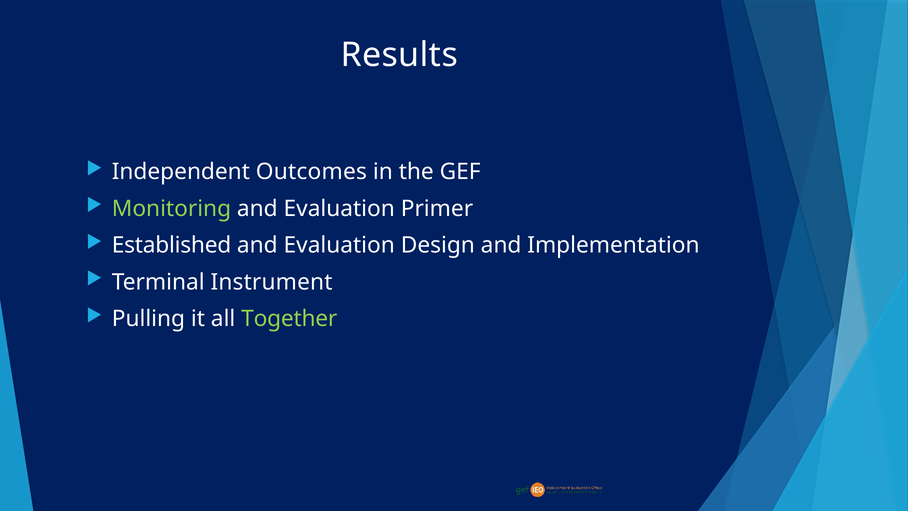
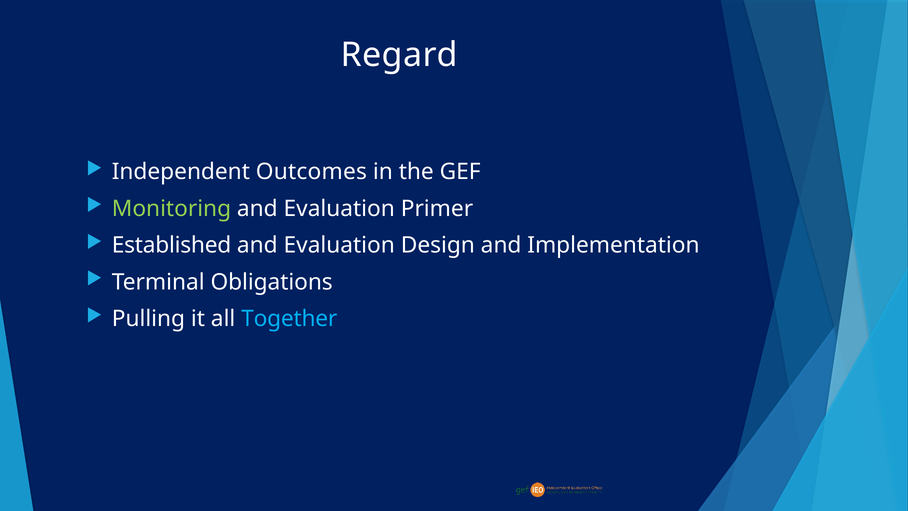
Results: Results -> Regard (399, 55)
Instrument: Instrument -> Obligations (272, 282)
Together colour: light green -> light blue (289, 319)
